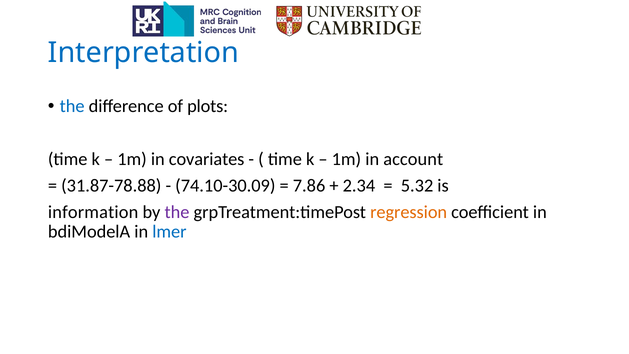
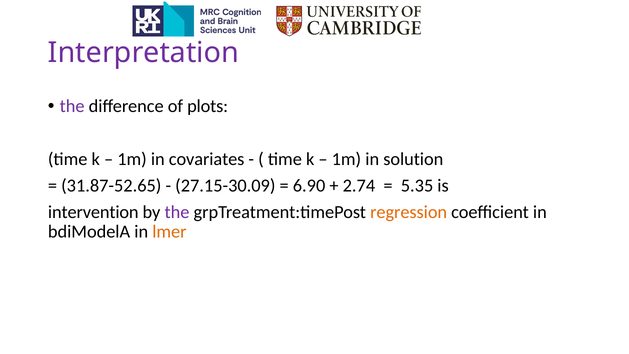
Interpretation colour: blue -> purple (144, 53)
the colour: blue -> purple (72, 106)
account: account -> solution (413, 159)
31.87-78.88: 31.87-78.88 -> 31.87-52.65 (111, 185)
74.10-30.09: 74.10-30.09 -> 27.15-30.09 (225, 185)
7.86: 7.86 -> 6.90 (309, 185)
2.34: 2.34 -> 2.74 (359, 185)
5.32: 5.32 -> 5.35 (417, 185)
information: information -> intervention (93, 212)
lmer colour: blue -> orange (169, 232)
